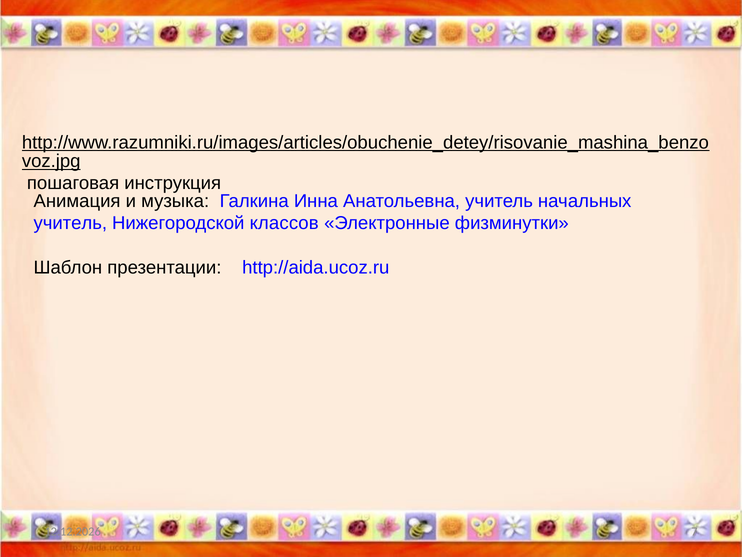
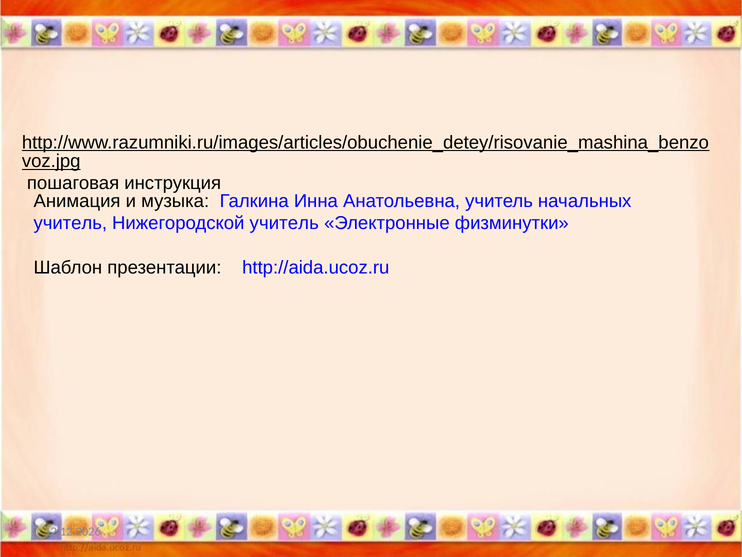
Нижегородской классов: классов -> учитель (284, 223)
